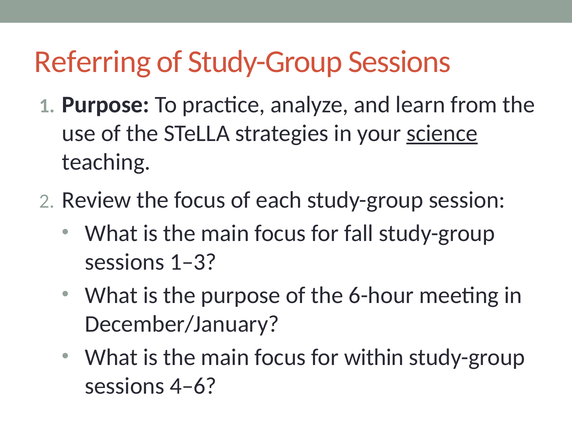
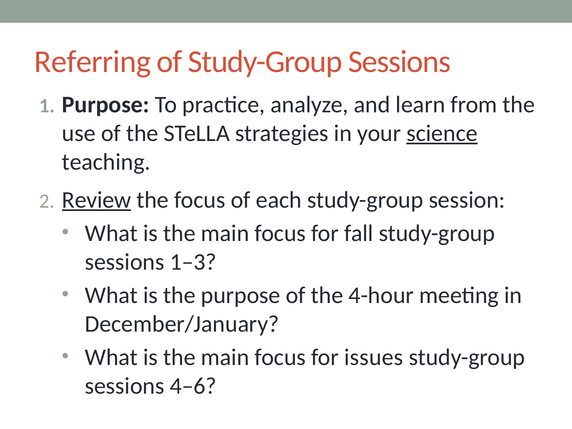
Review underline: none -> present (97, 200)
6-hour: 6-hour -> 4-hour (381, 295)
within: within -> issues (374, 357)
